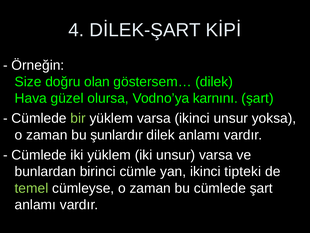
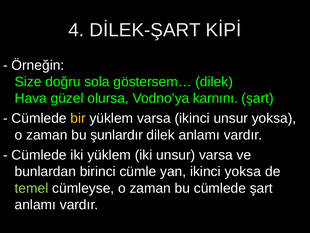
olan: olan -> sola (97, 82)
bir colour: light green -> yellow (78, 118)
ikinci tipteki: tipteki -> yoksa (243, 171)
